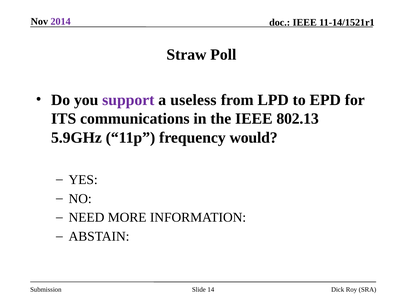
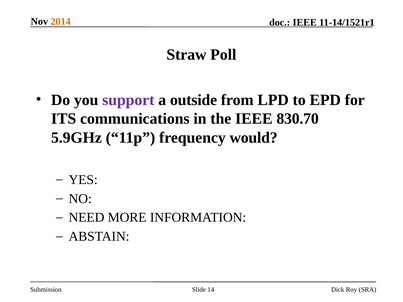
2014 colour: purple -> orange (61, 21)
useless: useless -> outside (194, 100)
802.13: 802.13 -> 830.70 (298, 119)
